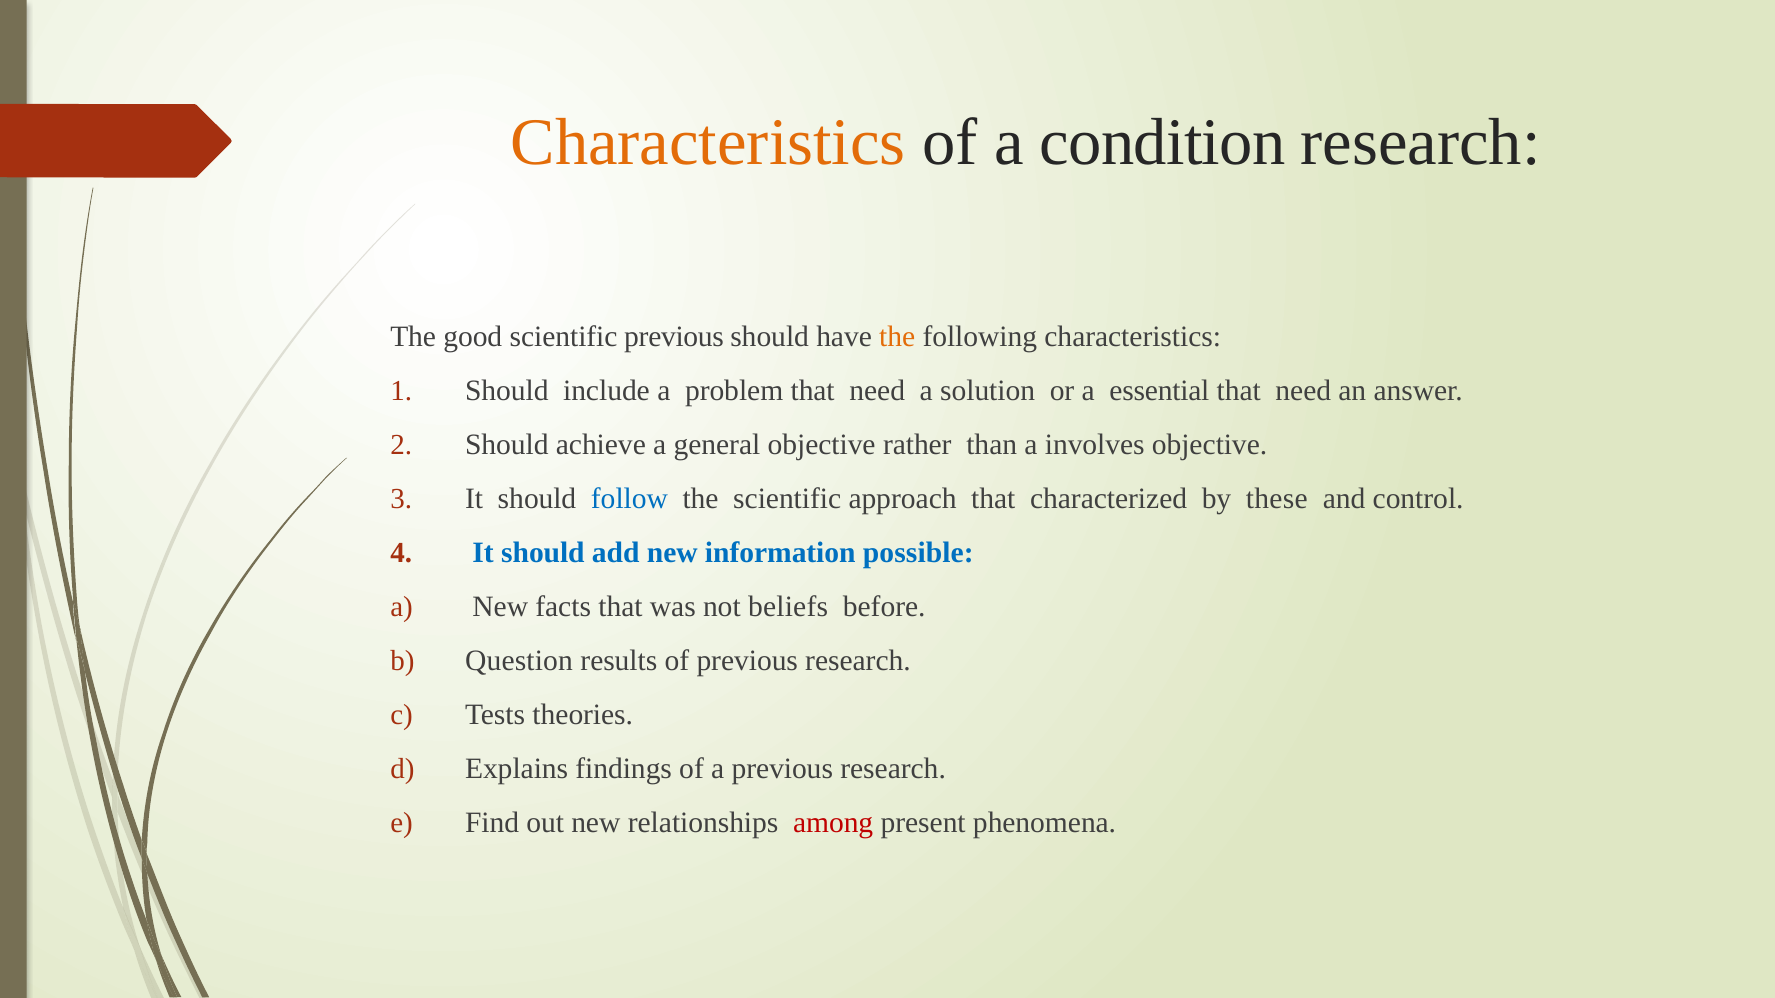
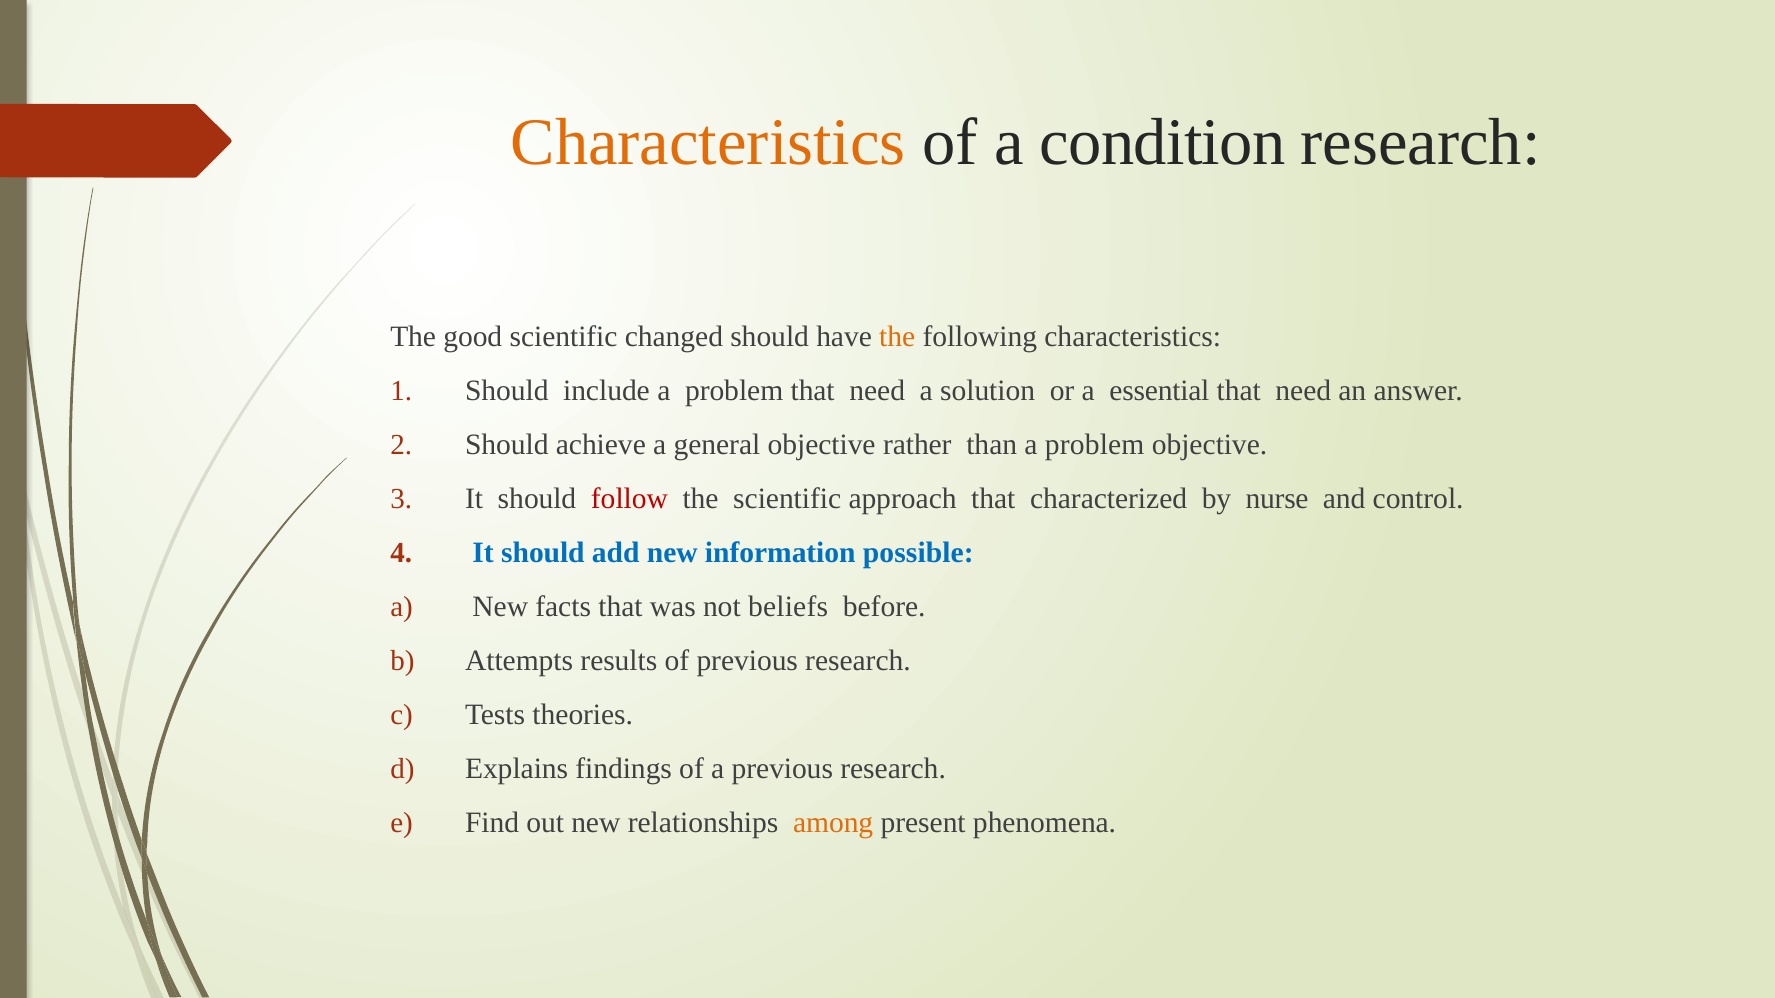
scientific previous: previous -> changed (674, 337)
than a involves: involves -> problem (1095, 445)
follow colour: blue -> red (629, 499)
these: these -> nurse (1277, 499)
Question: Question -> Attempts (519, 661)
among colour: red -> orange (833, 823)
